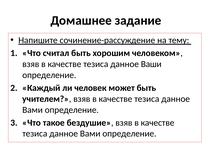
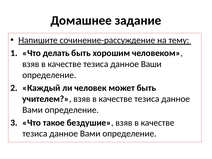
считал: считал -> делать (56, 53)
